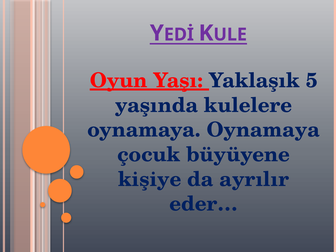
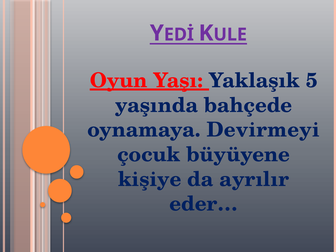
kulelere: kulelere -> bahçede (248, 105)
oynamaya Oynamaya: Oynamaya -> Devirmeyi (263, 130)
